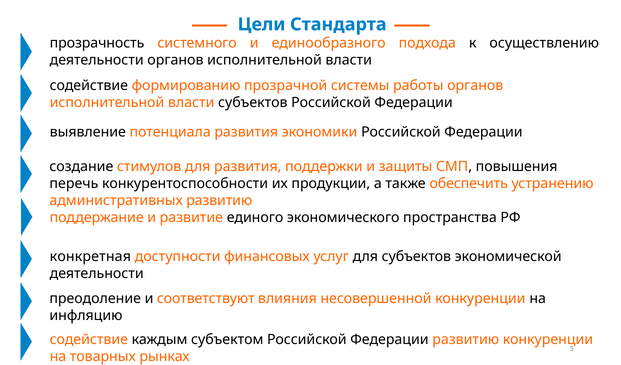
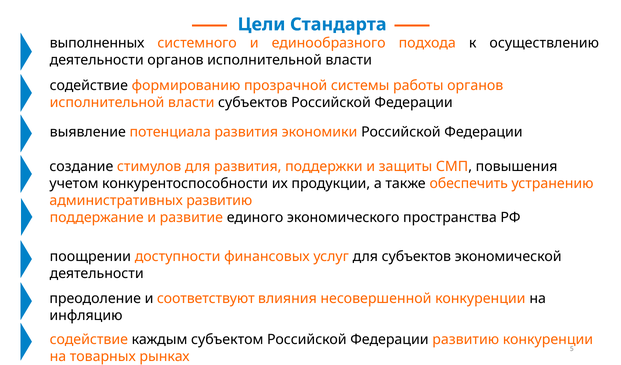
прозрачность: прозрачность -> выполненных (97, 43)
перечь: перечь -> учетом (74, 184)
конкретная: конкретная -> поощрении (90, 257)
